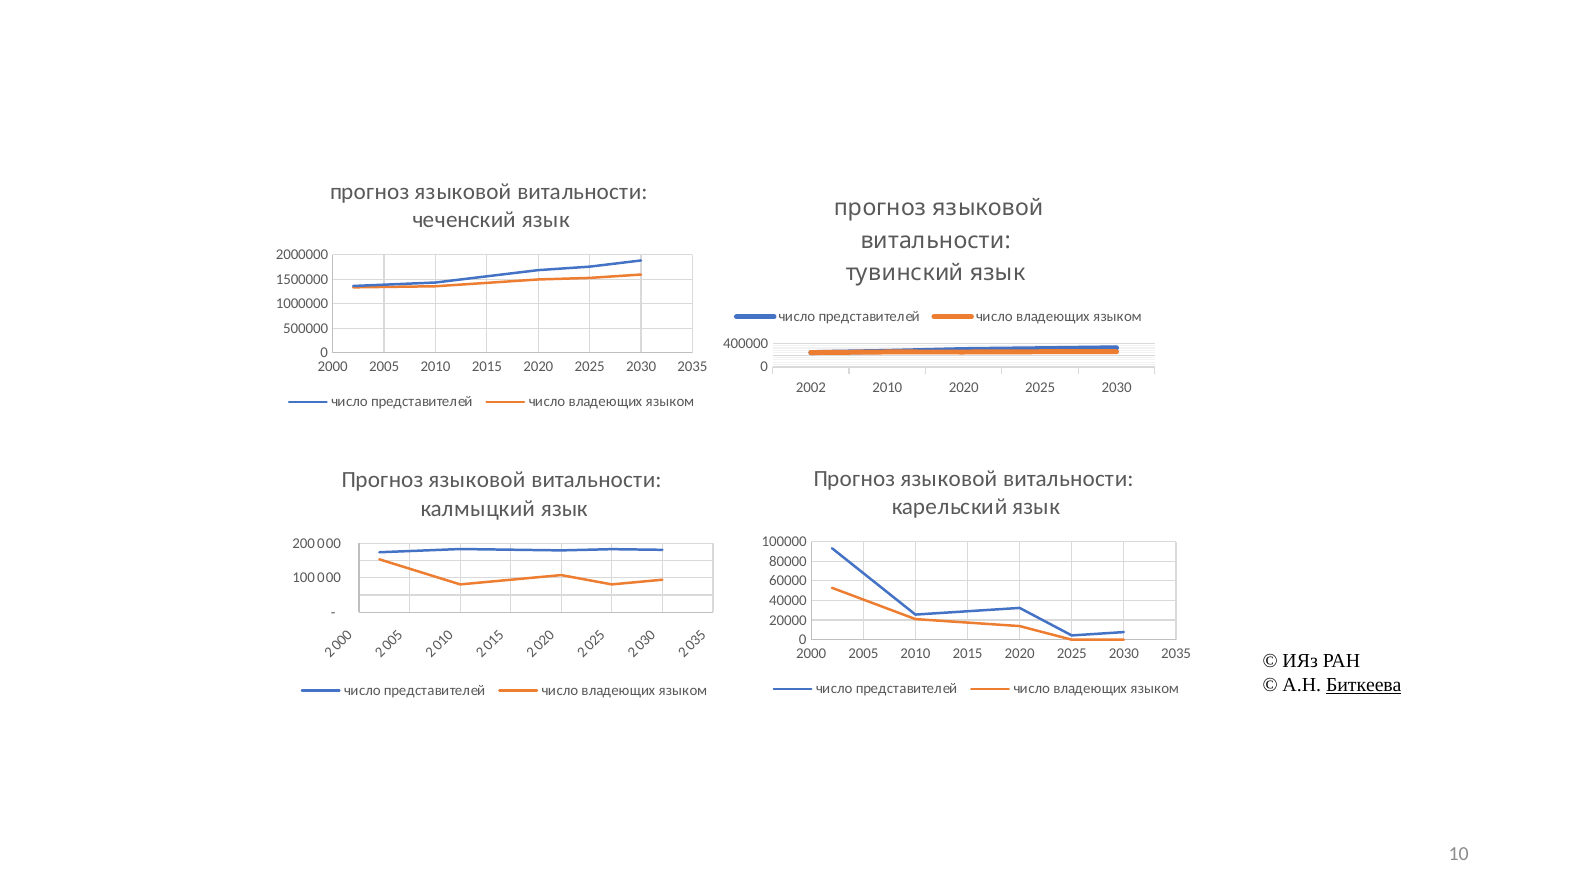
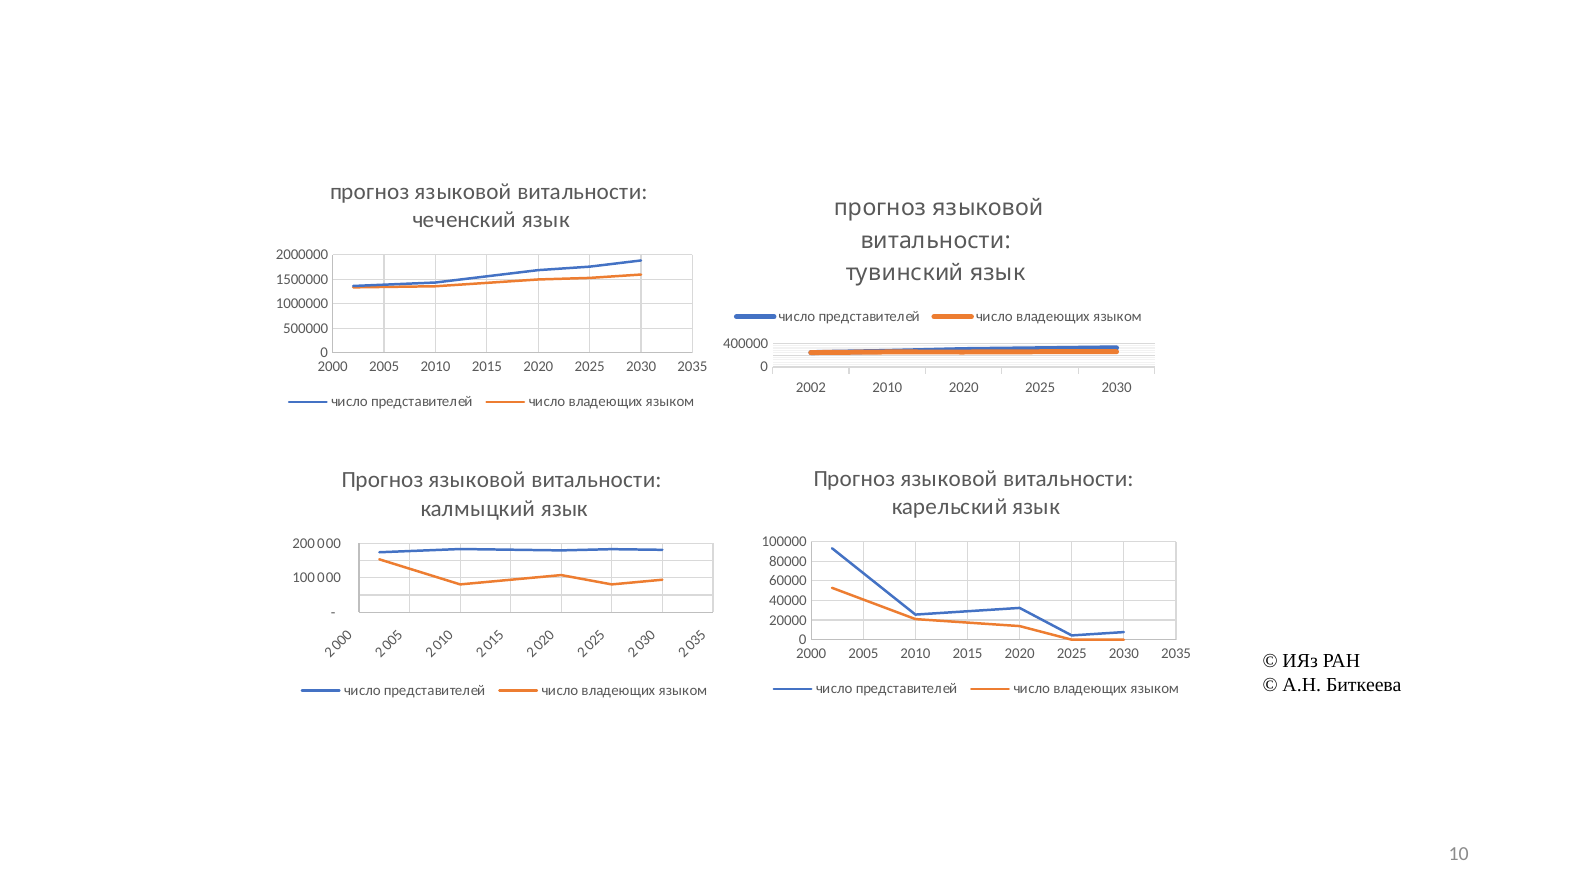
Биткеева underline: present -> none (1364, 685)
